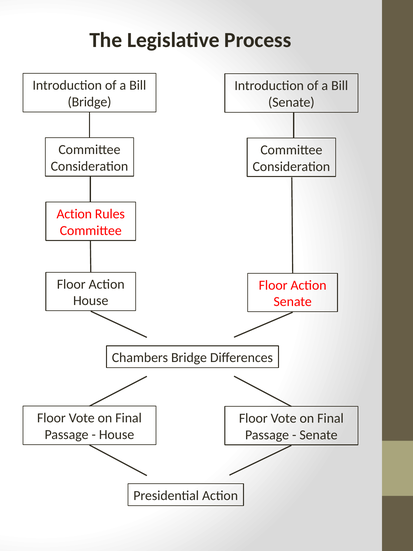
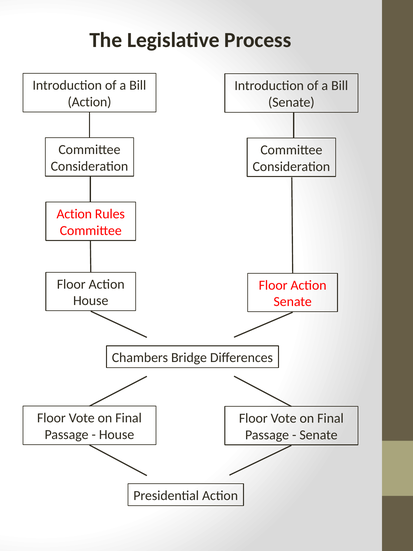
Bridge: Bridge -> Action (90, 102)
